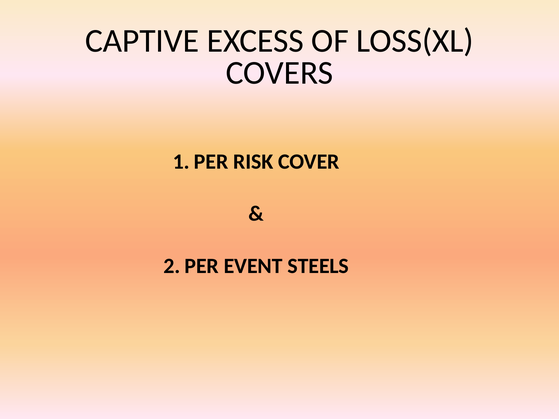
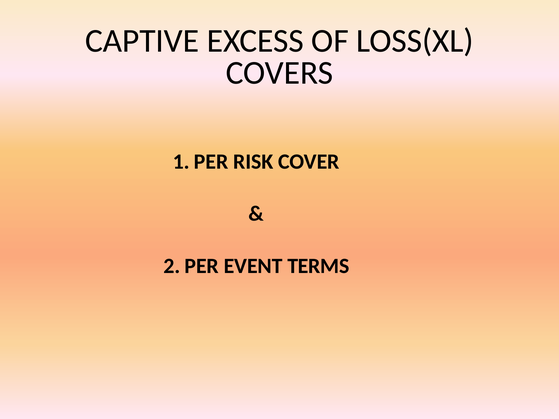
STEELS: STEELS -> TERMS (318, 266)
